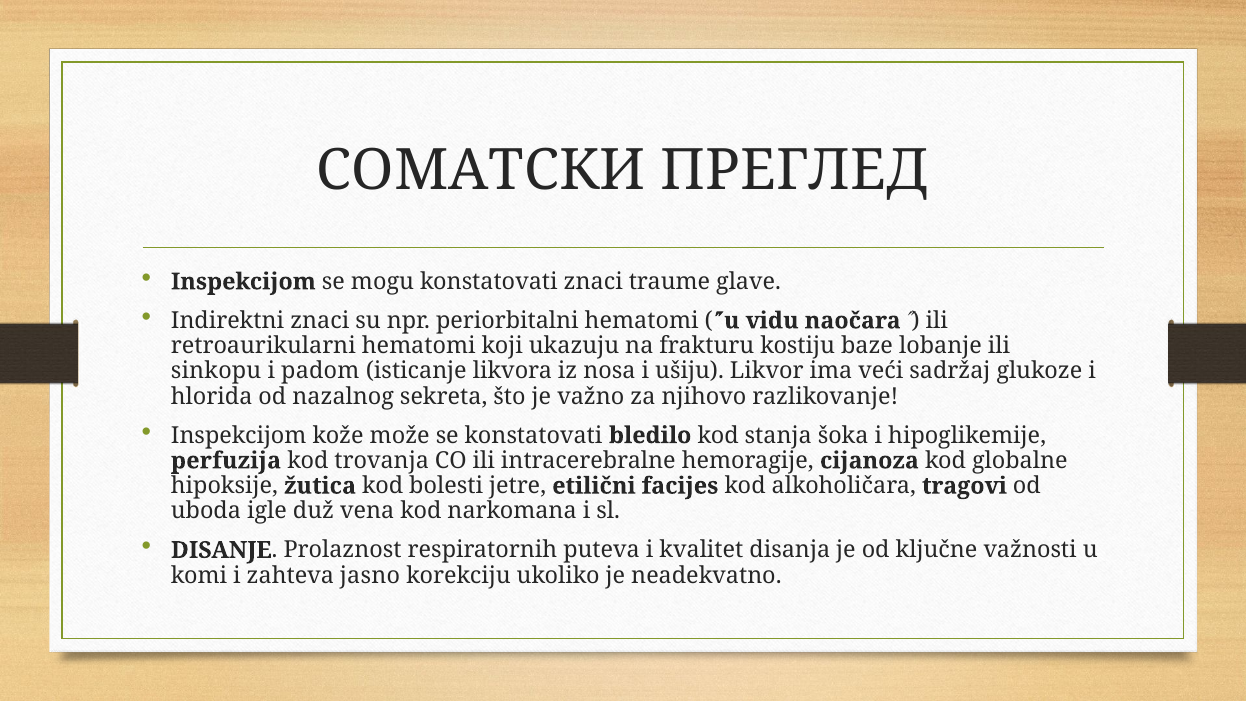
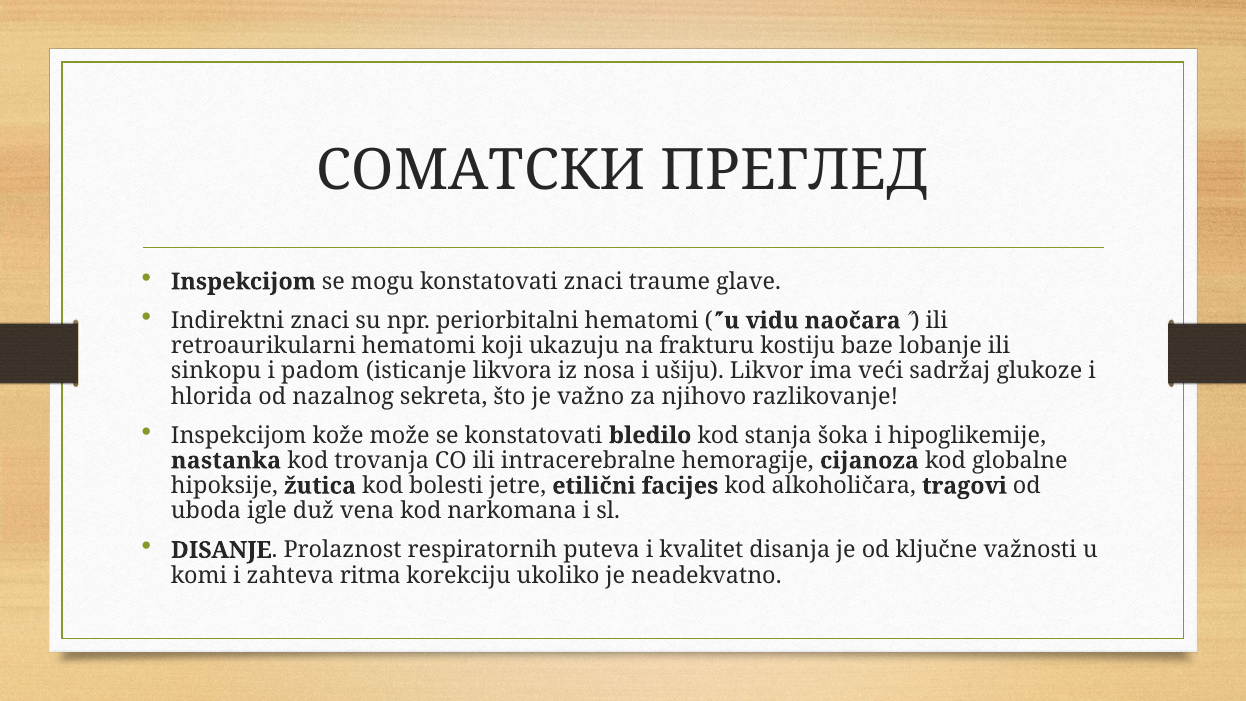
perfuzija: perfuzija -> nastanka (226, 461)
jasno: jasno -> ritma (370, 575)
